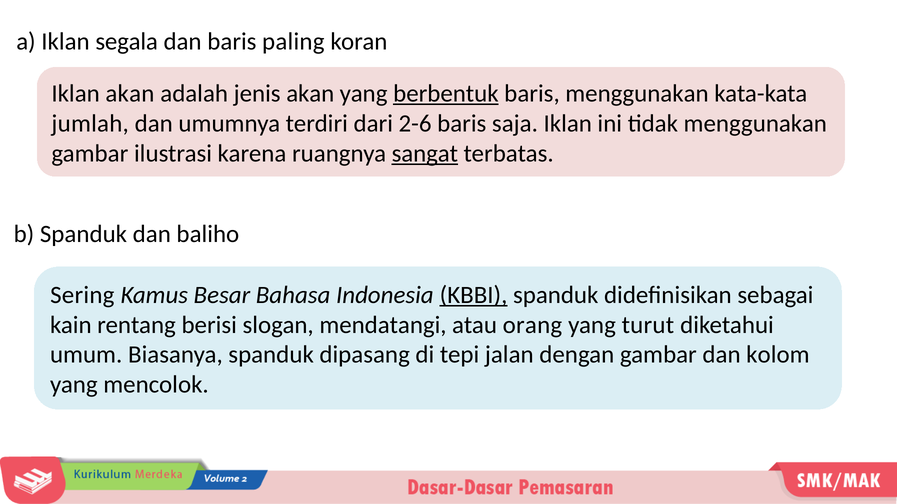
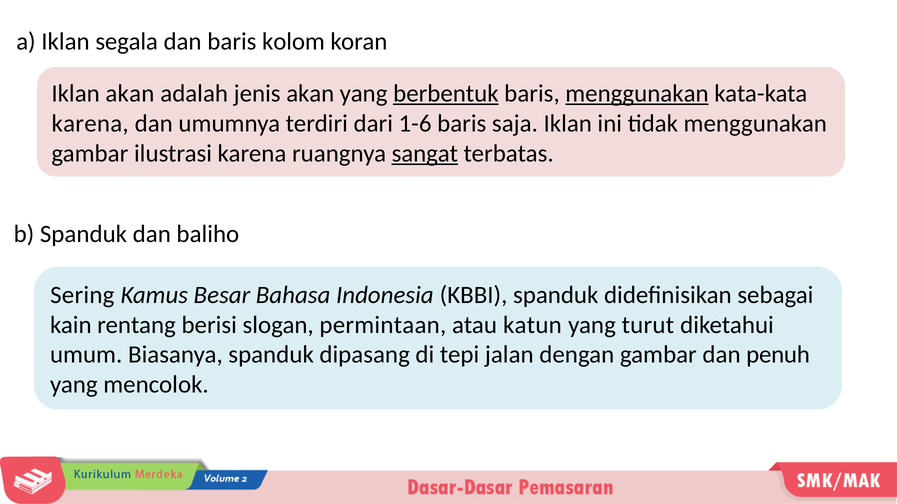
paling: paling -> kolom (293, 42)
menggunakan underline: none -> present (637, 94)
jumlah: jumlah -> karena (90, 124)
2-6: 2-6 -> 1-6 (415, 124)
KBBI underline: present -> none (474, 295)
mendatangi: mendatangi -> permintaan (383, 325)
orang: orang -> katun (532, 325)
kolom: kolom -> penuh (778, 355)
